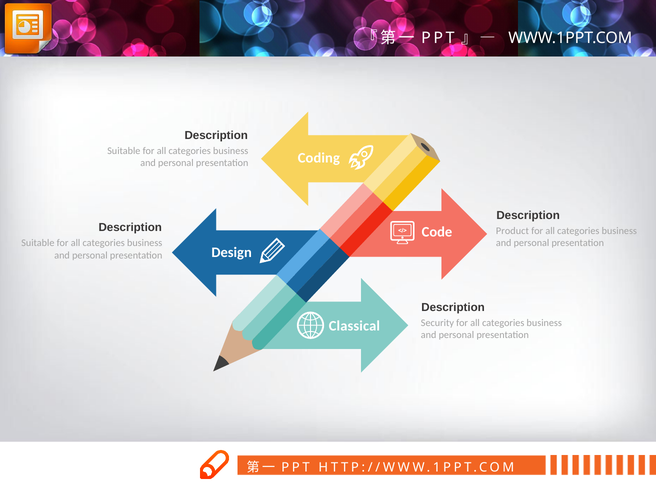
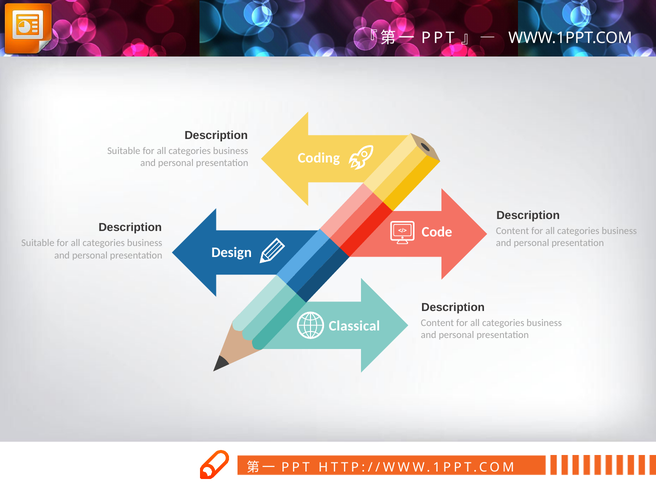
Product: Product -> Content (513, 231)
Security: Security -> Content (437, 323)
